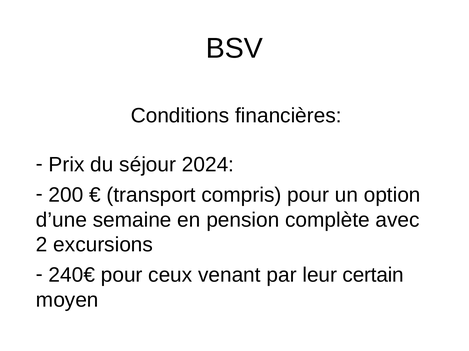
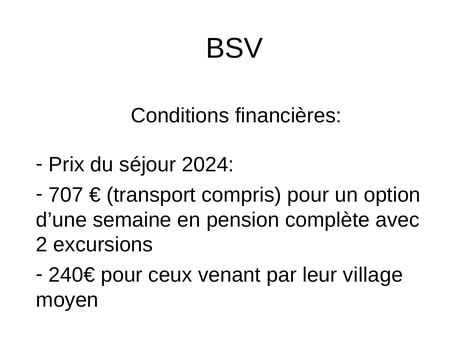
200: 200 -> 707 (66, 195)
certain: certain -> village (373, 276)
